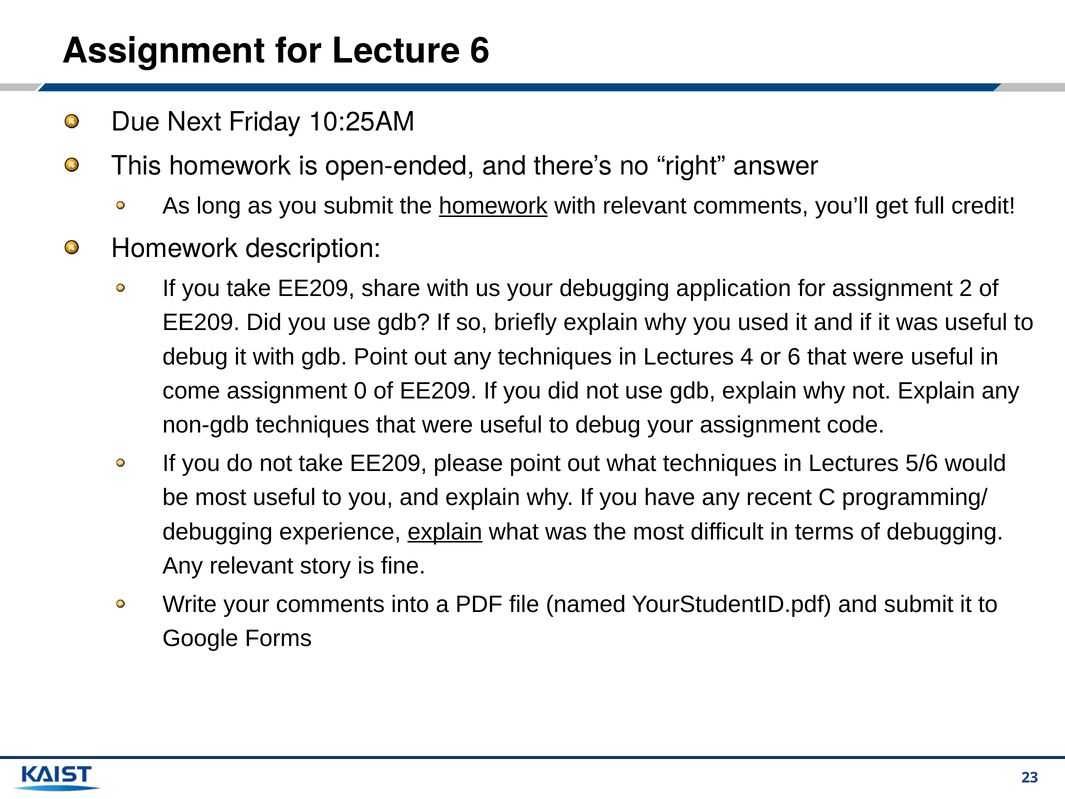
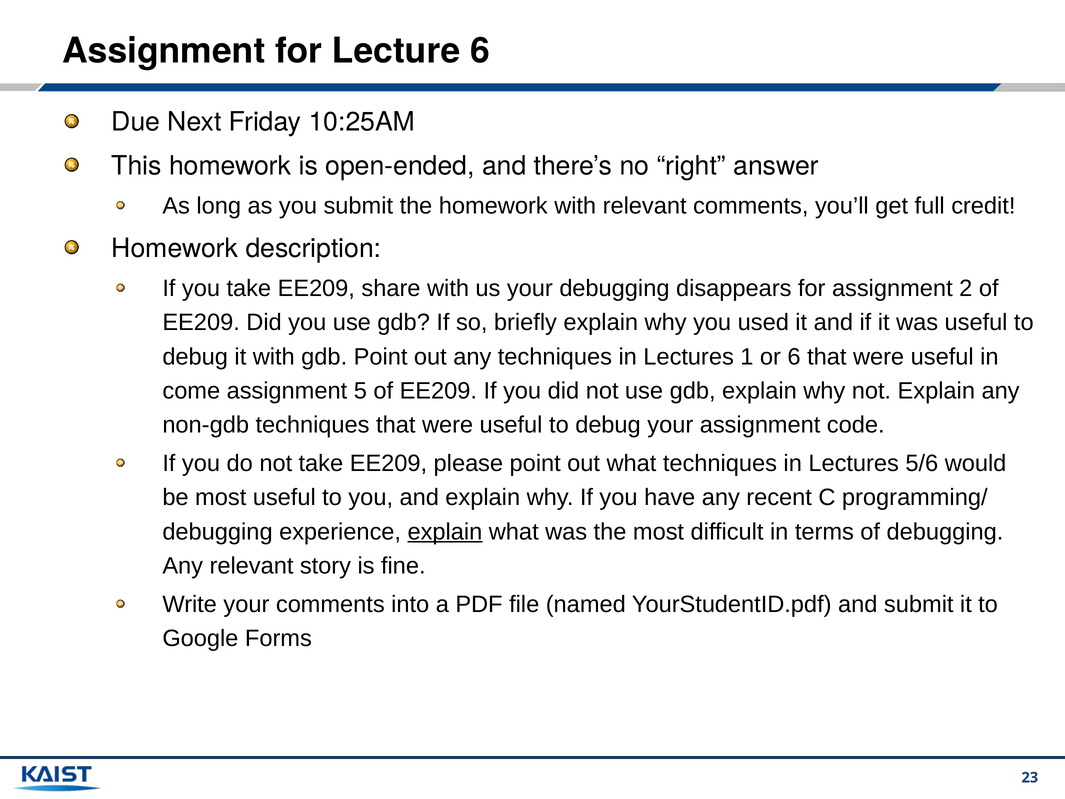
homework underline: present -> none (493, 206)
application: application -> disappears (734, 289)
4: 4 -> 1 (747, 357)
0: 0 -> 5 (360, 391)
